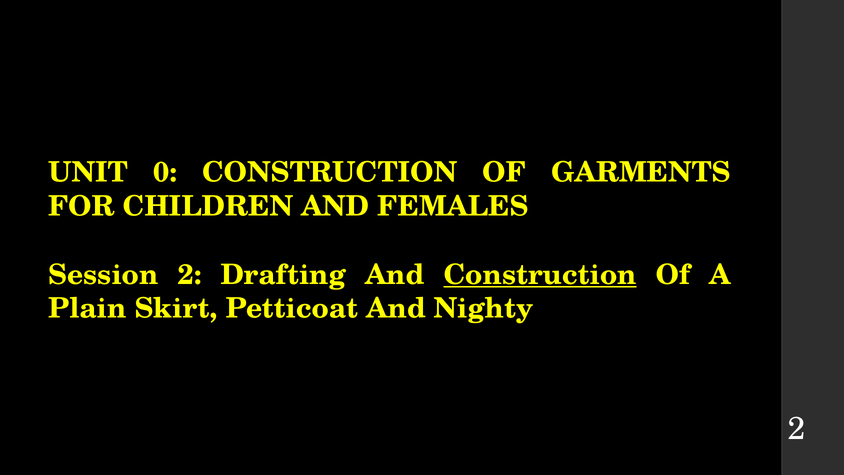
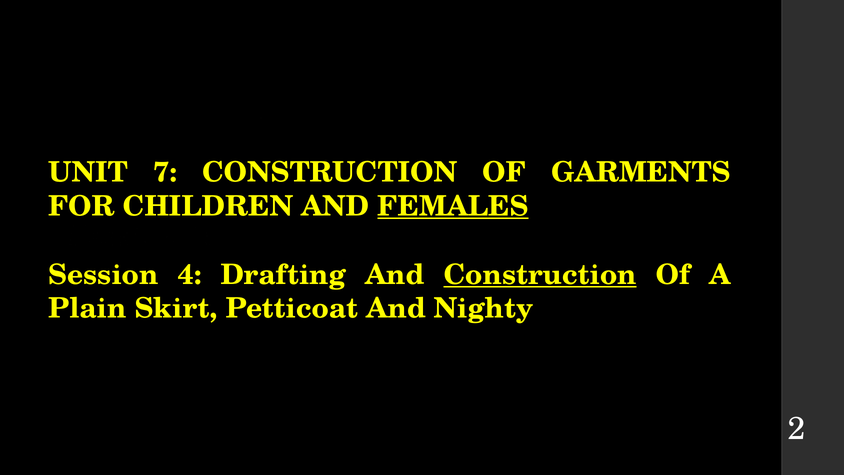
0: 0 -> 7 (165, 172)
FEMALES underline: none -> present (453, 206)
Session 2: 2 -> 4 (190, 275)
